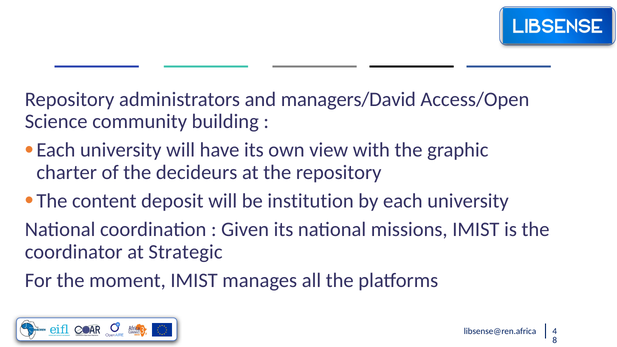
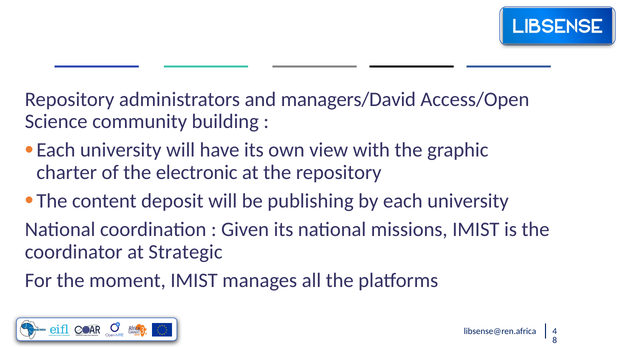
decideurs: decideurs -> electronic (197, 172)
institution: institution -> publishing (311, 201)
